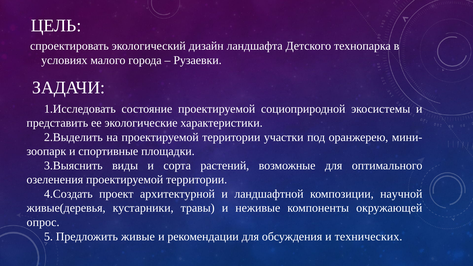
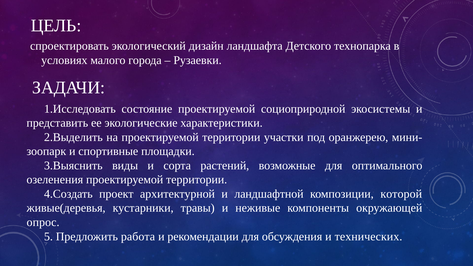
научной: научной -> которой (401, 194)
живые: живые -> работа (138, 237)
